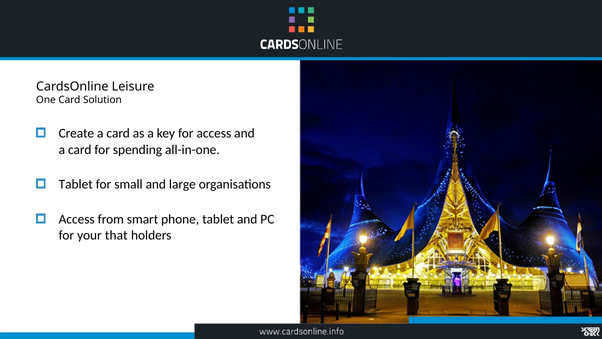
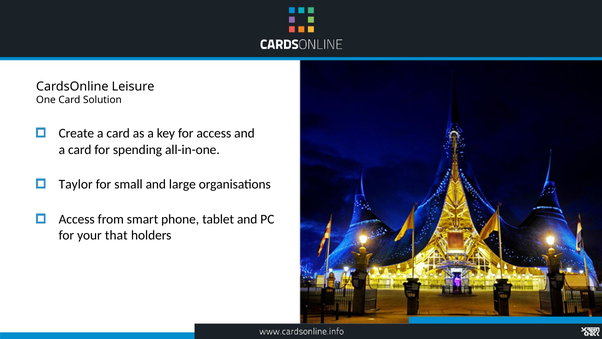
Tablet: Tablet -> Taylor (76, 184)
